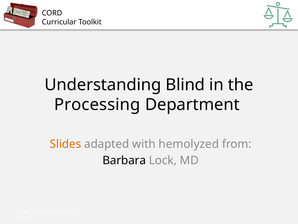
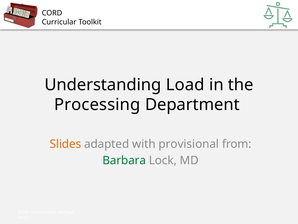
Blind: Blind -> Load (185, 85)
hemolyzed: hemolyzed -> provisional (189, 144)
Barbara colour: black -> green (124, 160)
